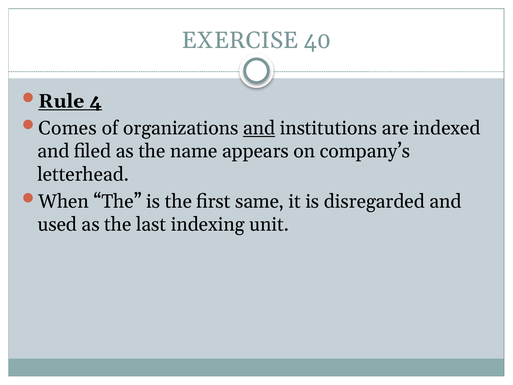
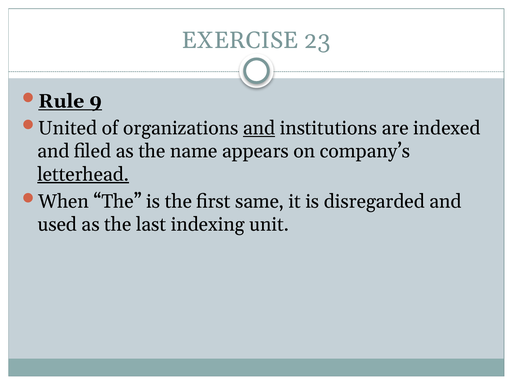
40: 40 -> 23 (317, 40)
4: 4 -> 9 (96, 101)
Comes: Comes -> United (68, 128)
letterhead underline: none -> present (83, 174)
